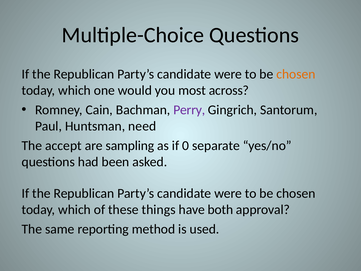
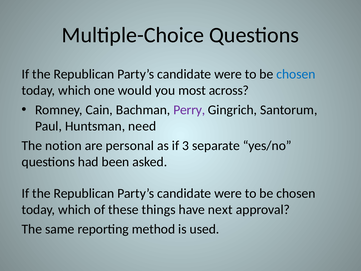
chosen colour: orange -> blue (296, 74)
accept: accept -> notion (63, 146)
sampling: sampling -> personal (130, 146)
0: 0 -> 3 (186, 146)
both: both -> next (220, 210)
